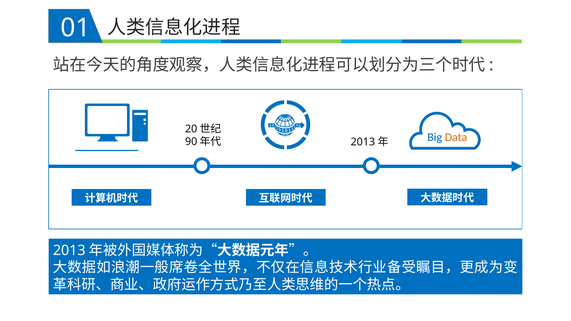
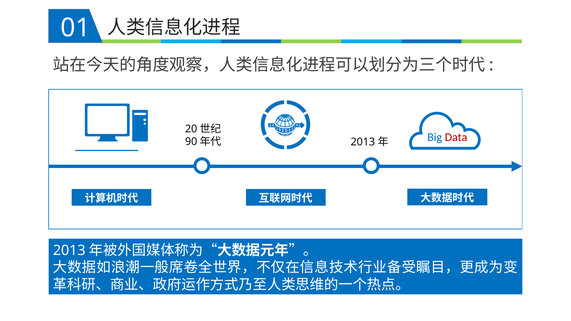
Data colour: orange -> red (456, 137)
